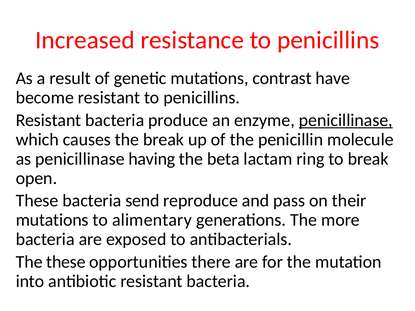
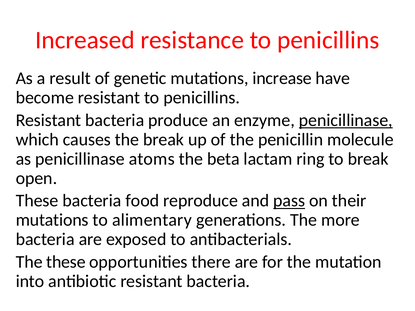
contrast: contrast -> increase (282, 78)
having: having -> atoms (152, 159)
send: send -> food (142, 201)
pass underline: none -> present (289, 201)
